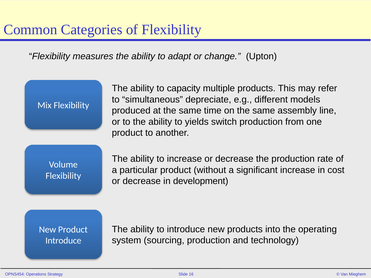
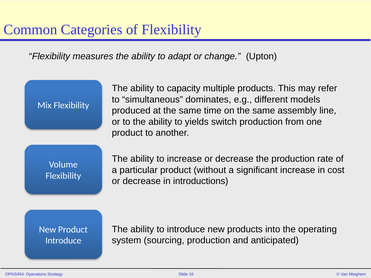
depreciate: depreciate -> dominates (208, 100)
development: development -> introductions (201, 181)
technology: technology -> anticipated (275, 241)
